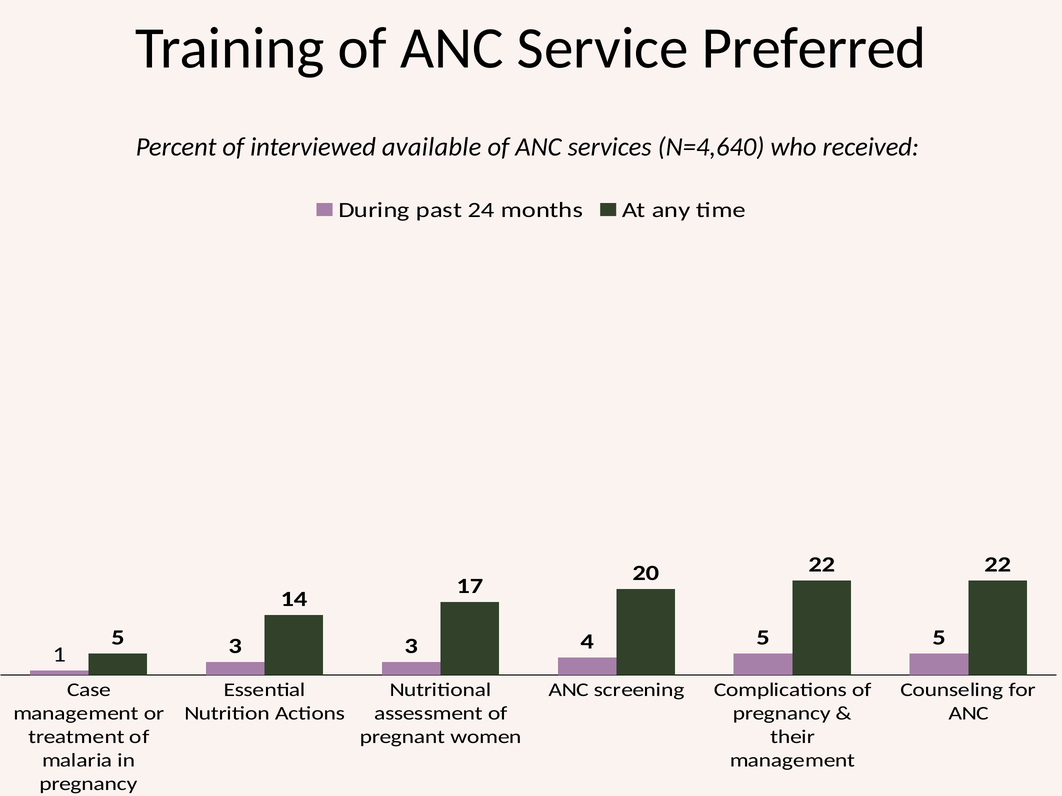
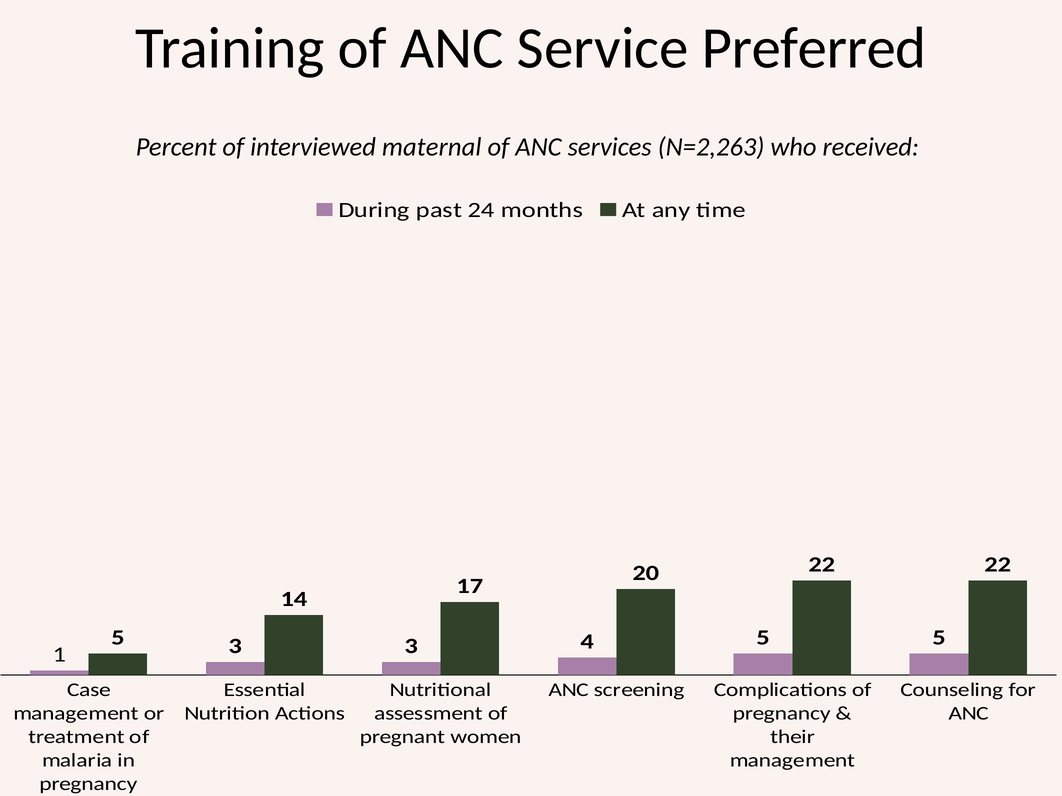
available: available -> maternal (432, 147)
N=4,640: N=4,640 -> N=2,263 (711, 147)
